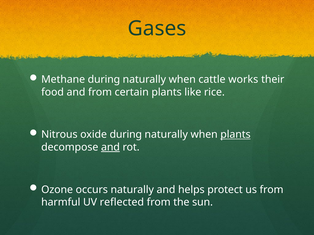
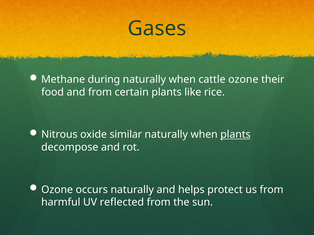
cattle works: works -> ozone (243, 80)
oxide during: during -> similar (126, 135)
and underline: present -> none (110, 147)
